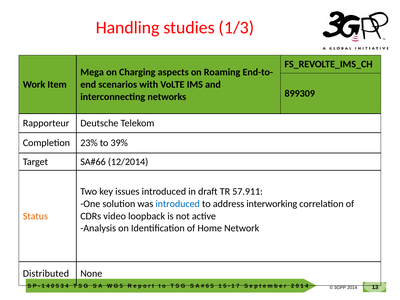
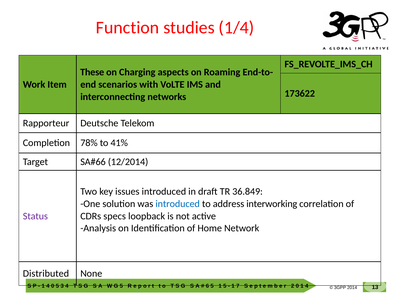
Handling: Handling -> Function (128, 28)
1/3: 1/3 -> 1/4 (236, 28)
Mega: Mega -> These (92, 72)
899309: 899309 -> 173622 (300, 94)
23%: 23% -> 78% (89, 143)
39%: 39% -> 41% (119, 143)
57.911: 57.911 -> 36.849 (248, 192)
Status colour: orange -> purple (35, 216)
video: video -> specs (115, 216)
